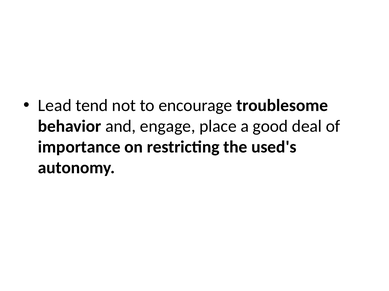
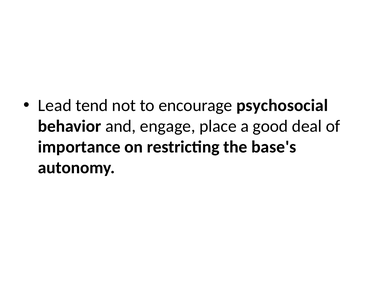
troublesome: troublesome -> psychosocial (282, 106)
used's: used's -> base's (274, 147)
